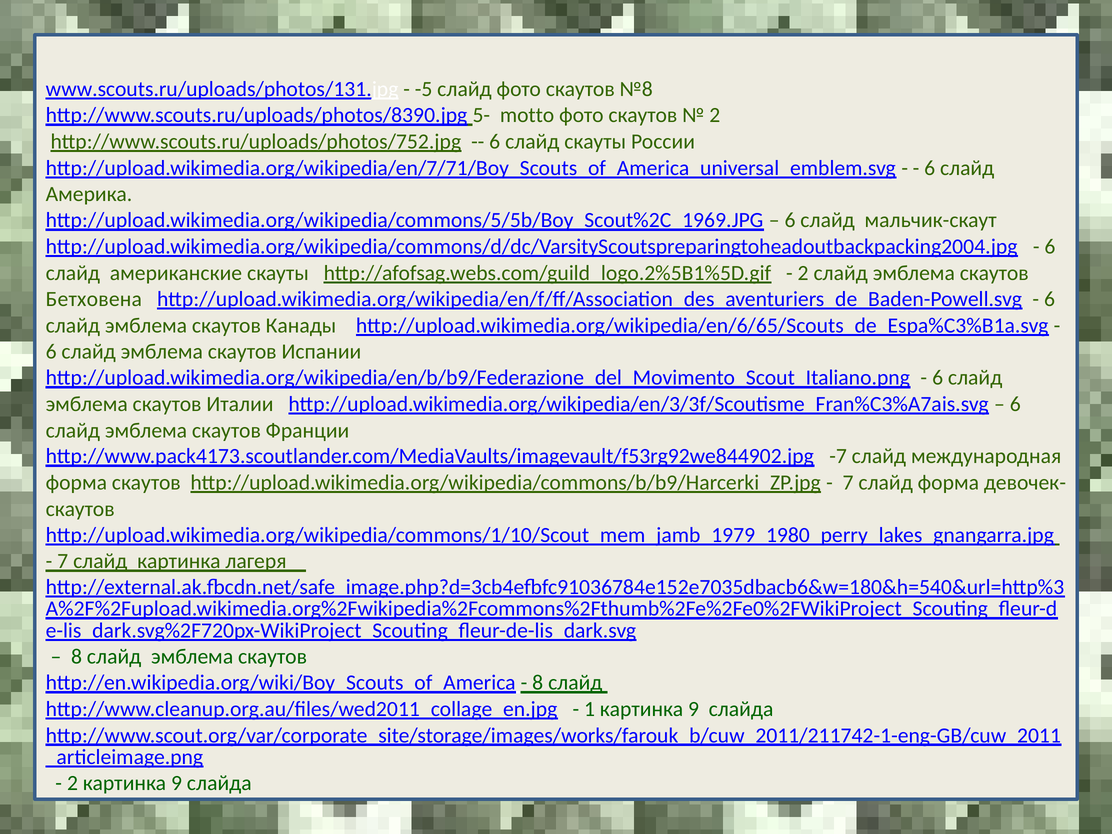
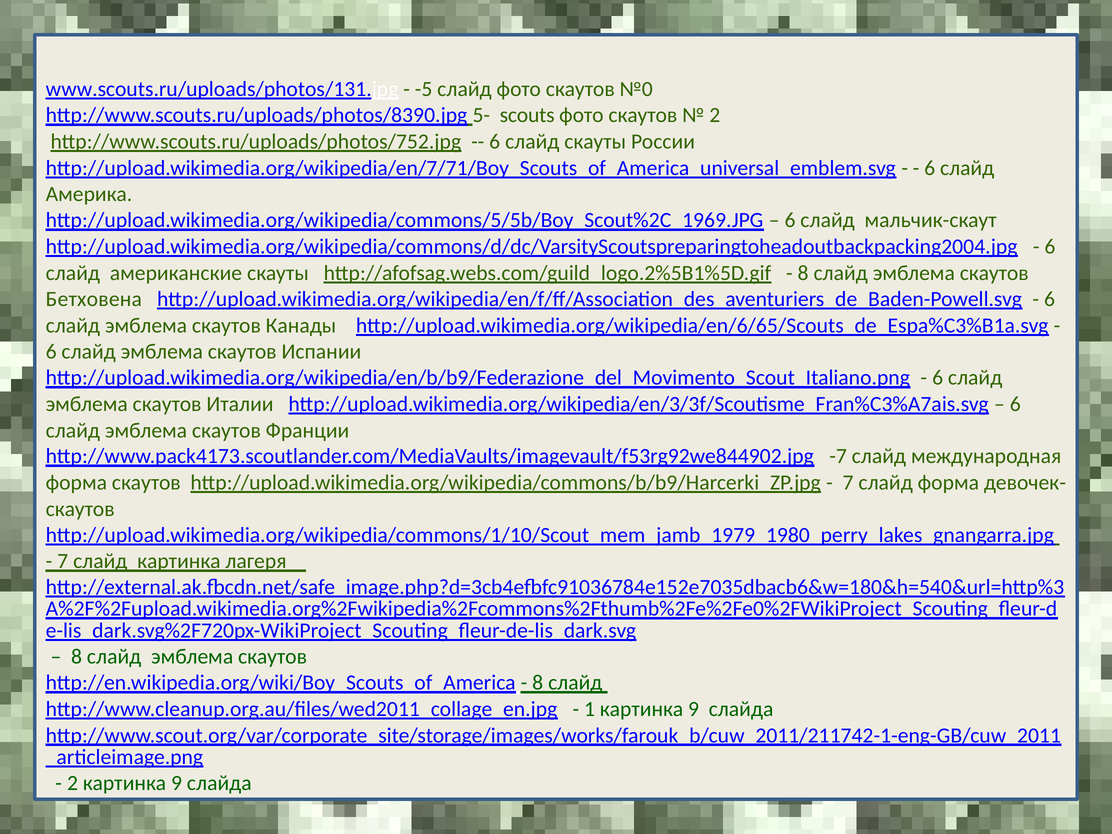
№8: №8 -> №0 (636, 89)
motto: motto -> scouts (527, 115)
2: 2 -> 8 (803, 273)
